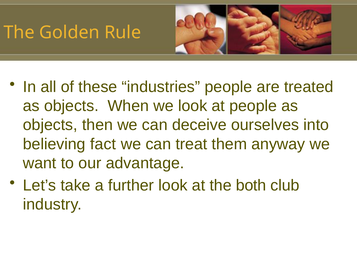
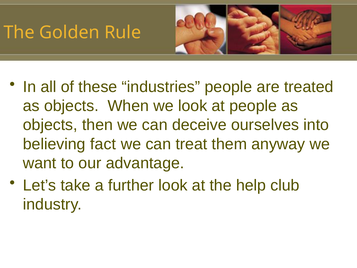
both: both -> help (251, 185)
